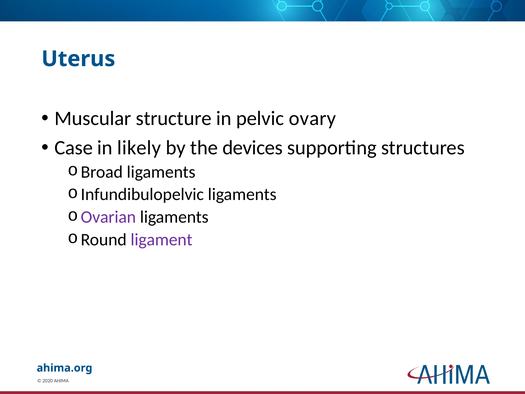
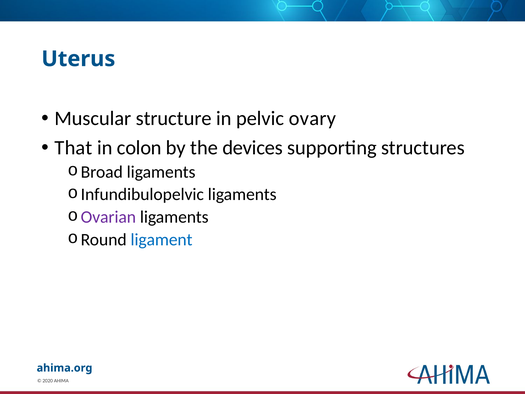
Case: Case -> That (73, 148)
likely: likely -> colon (139, 148)
ligament colour: purple -> blue (162, 239)
